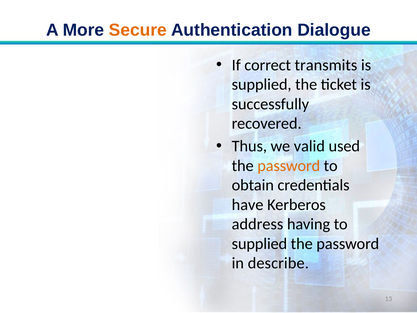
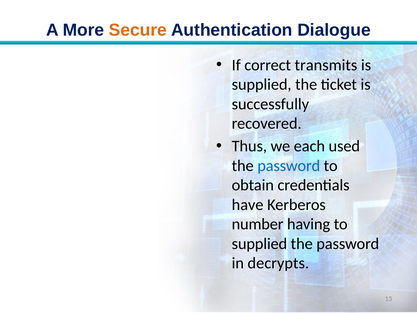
valid: valid -> each (309, 146)
password colour: orange -> blue (289, 166)
address: address -> number (258, 224)
describe: describe -> decrypts (278, 263)
